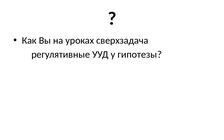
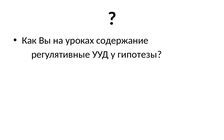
сверхзадача: сверхзадача -> содержание (122, 40)
